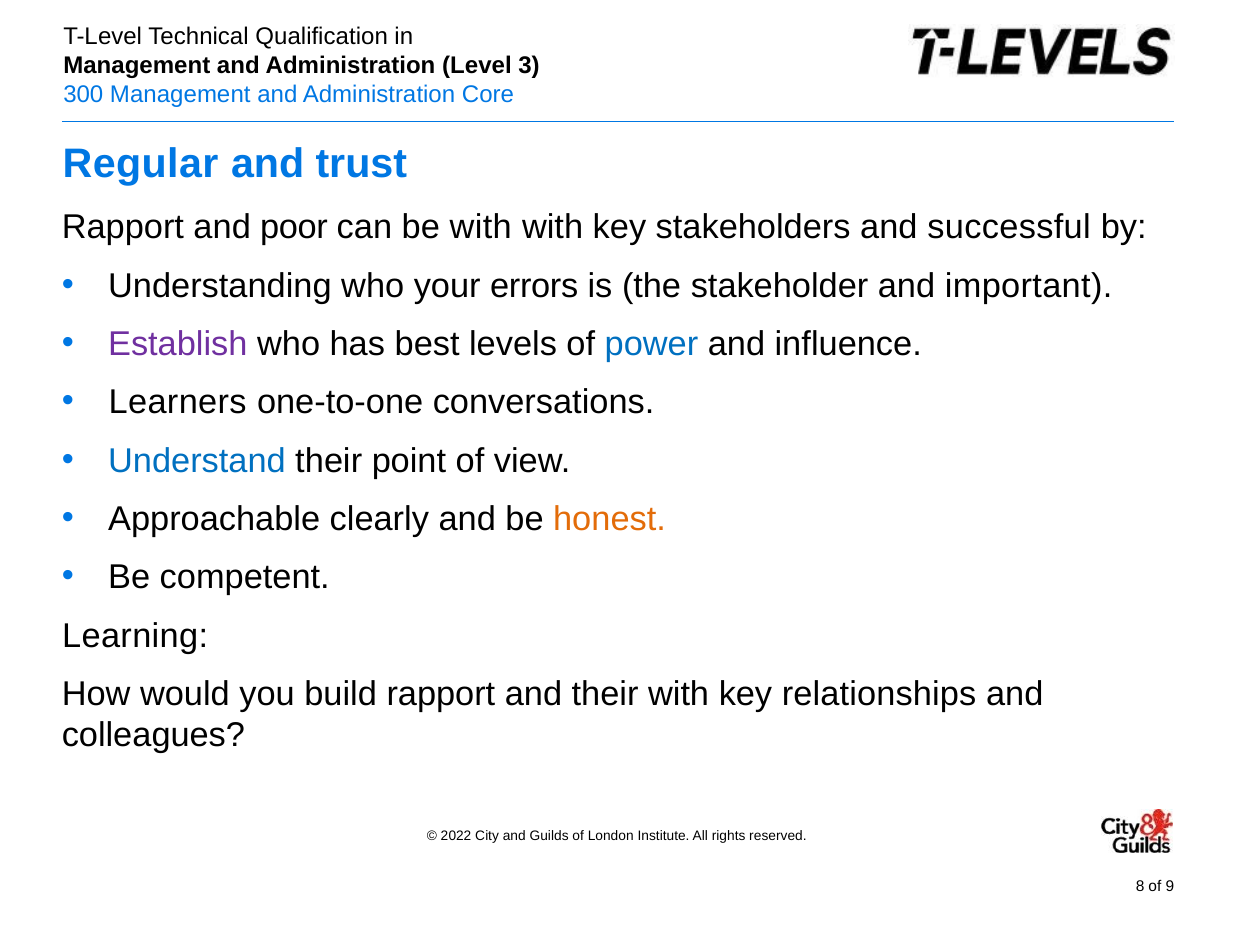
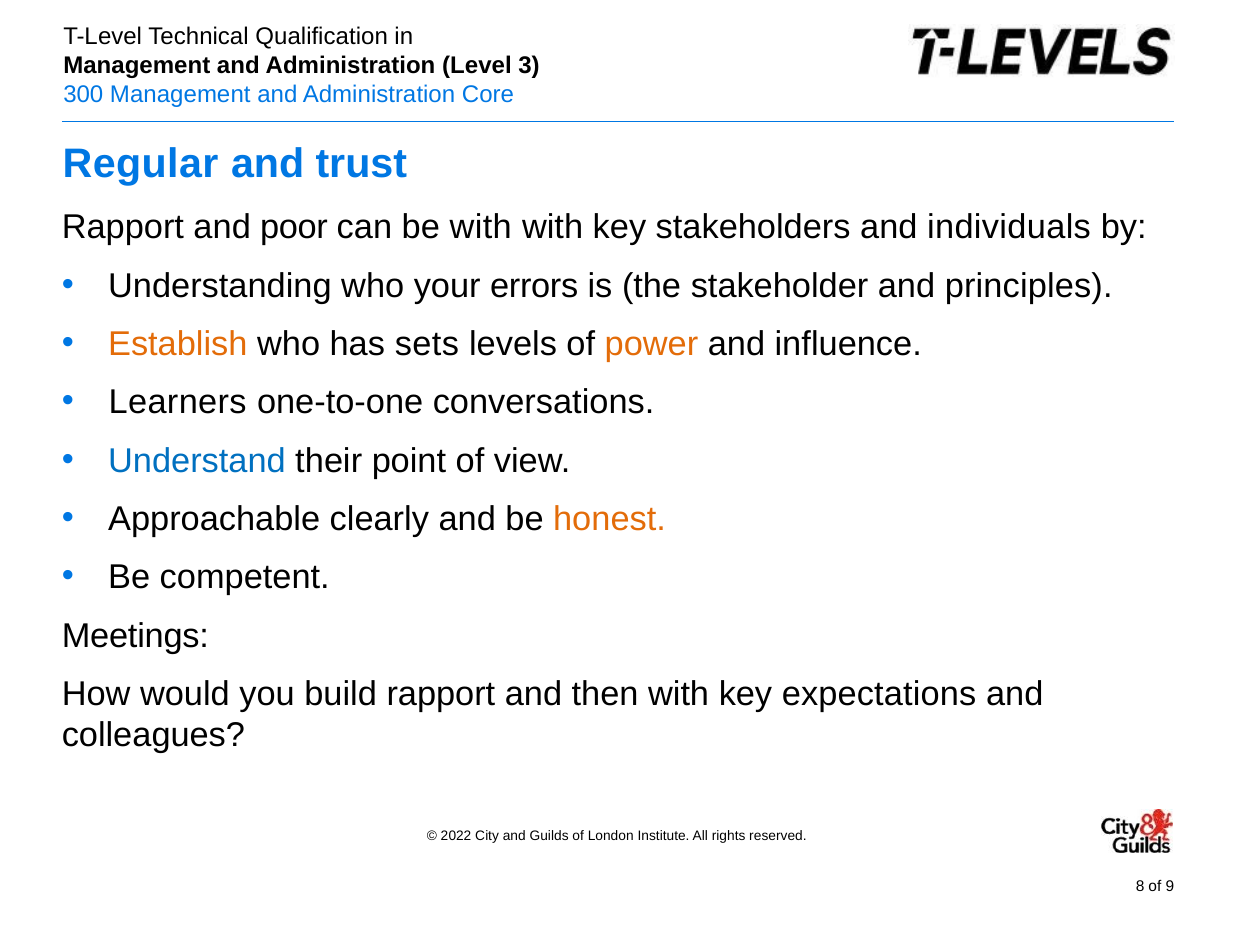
successful: successful -> individuals (1009, 227)
important: important -> principles (1029, 286)
Establish colour: purple -> orange (178, 344)
best: best -> sets (427, 344)
power colour: blue -> orange (651, 344)
Learning: Learning -> Meetings (135, 636)
and their: their -> then (605, 694)
relationships: relationships -> expectations (879, 694)
